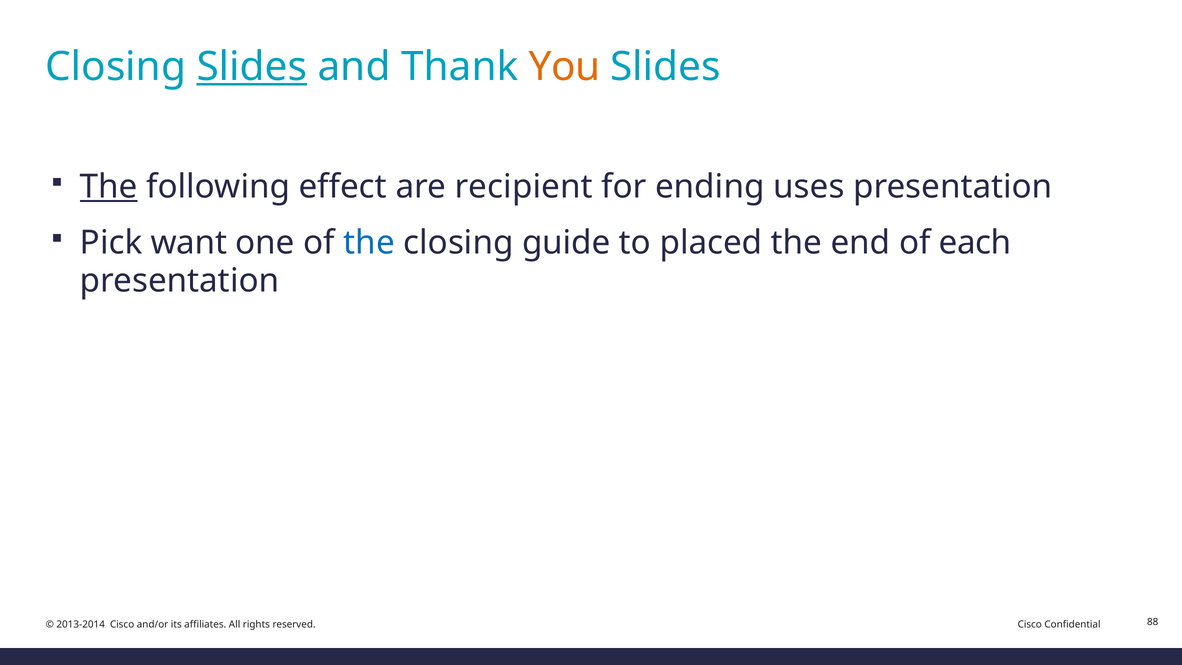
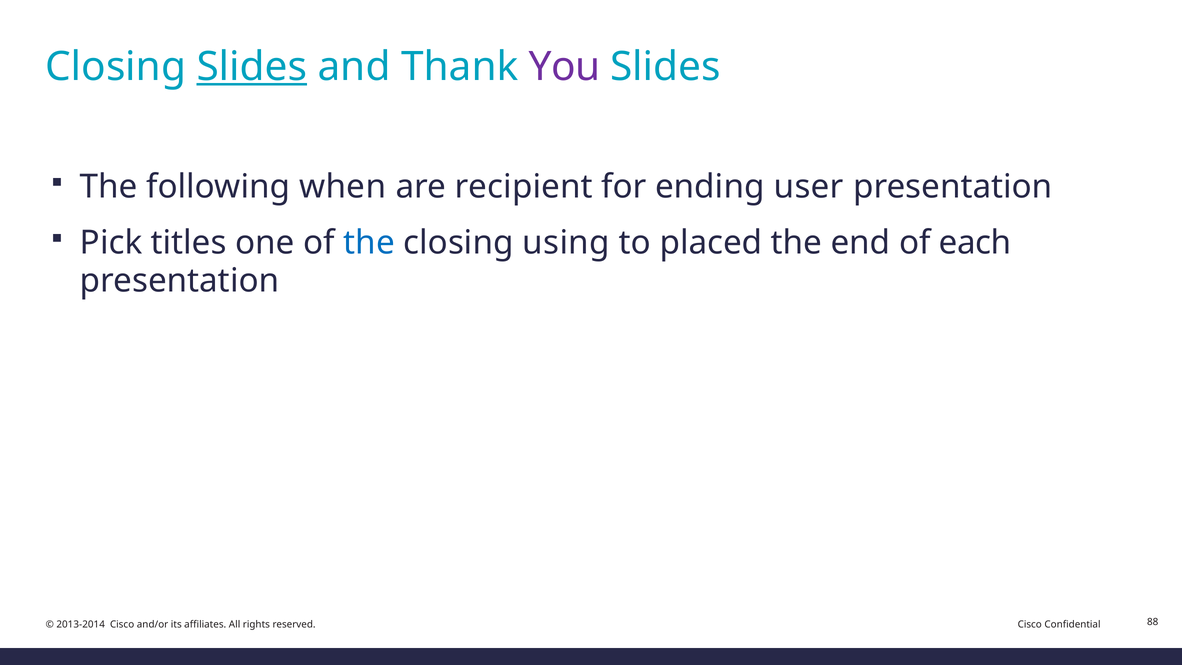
You colour: orange -> purple (564, 67)
The underline: present -> none (109, 187)
effect: effect -> when (343, 187)
uses: uses -> user (809, 187)
want: want -> titles (189, 243)
guide: guide -> using (566, 243)
